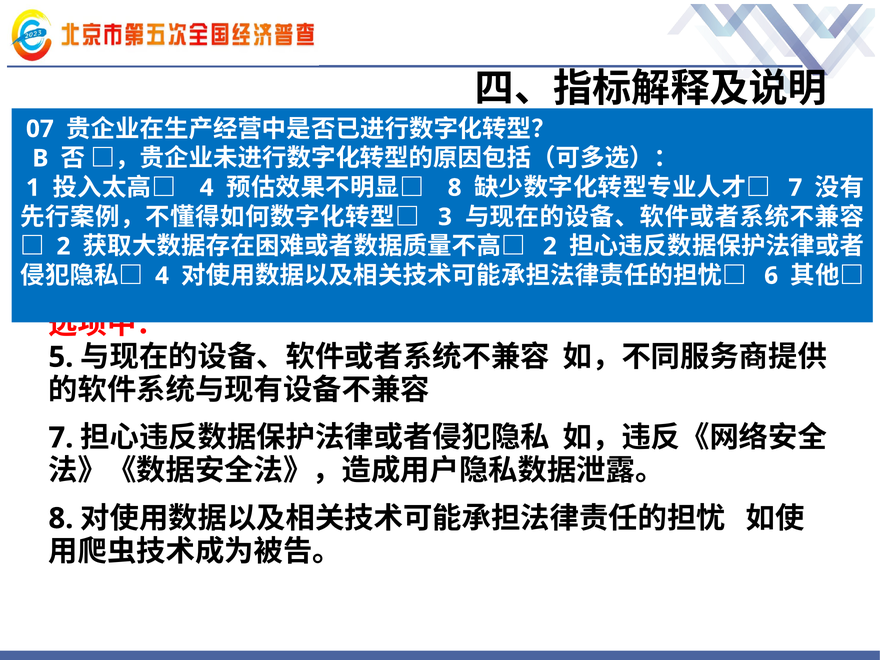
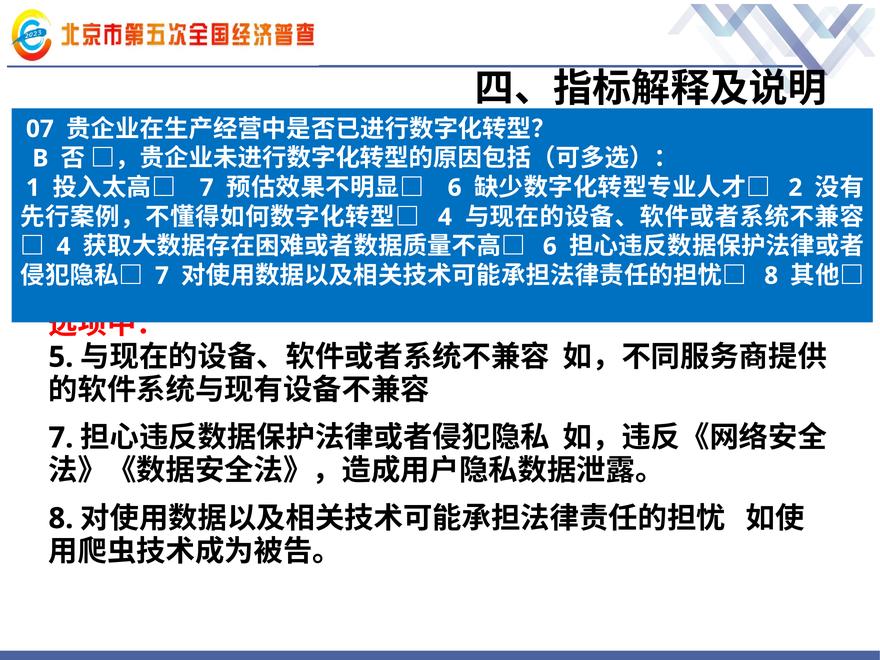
4: 4 -> 7 (207, 188)
8: 8 -> 6 (455, 188)
7: 7 -> 2 (795, 188)
3: 3 -> 4 (445, 217)
2: 2 -> 4 (63, 246)
2: 2 -> 6 (550, 246)
4: 4 -> 7 (162, 276)
6: 6 -> 8 (771, 276)
